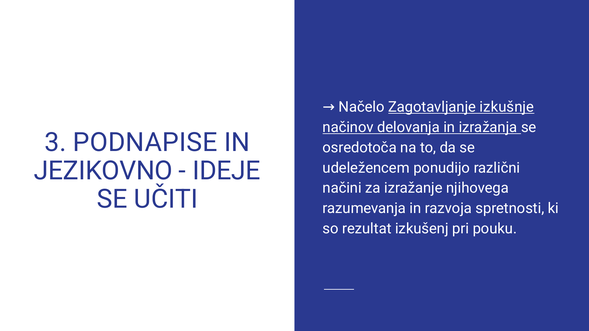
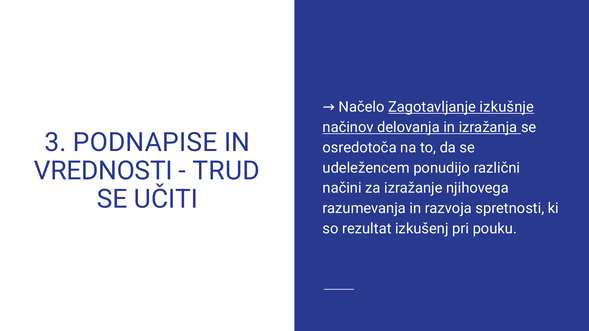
JEZIKOVNO: JEZIKOVNO -> VREDNOSTI (103, 171)
IDEJE: IDEJE -> TRUD (226, 171)
